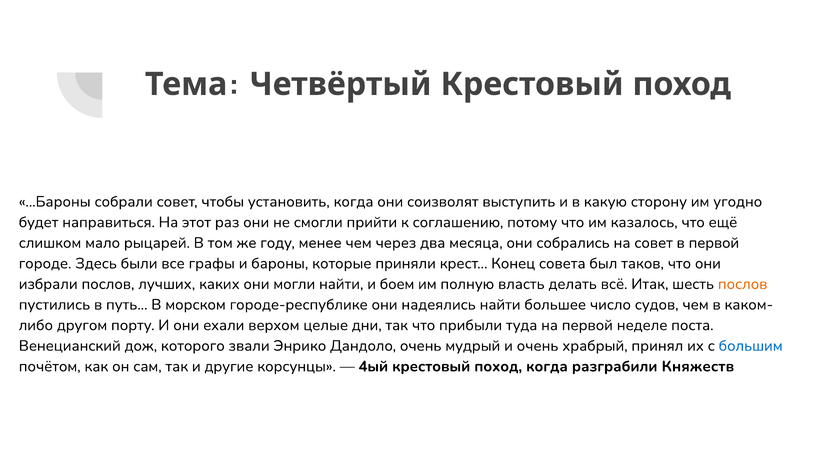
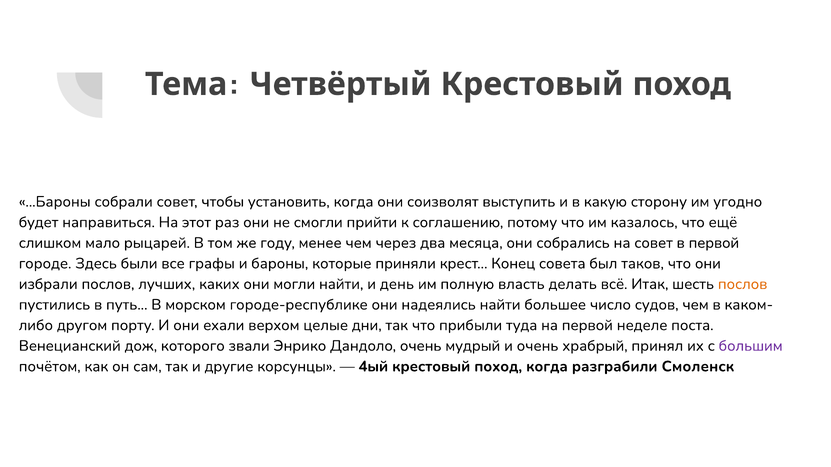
боем: боем -> день (397, 284)
большим colour: blue -> purple (751, 346)
Княжеств: Княжеств -> Смоленск (698, 367)
